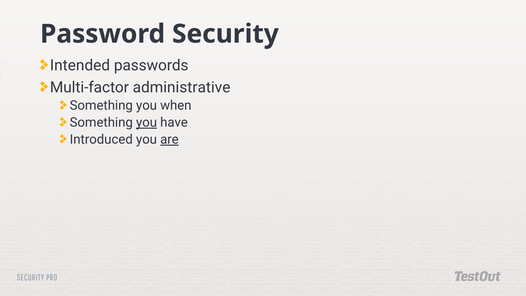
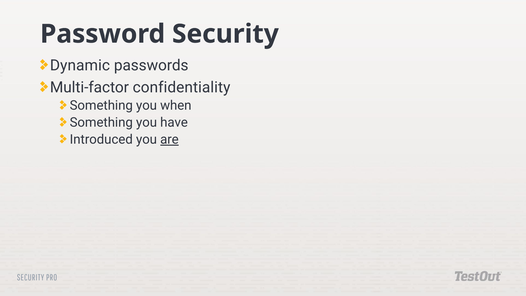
Intended: Intended -> Dynamic (80, 65)
administrative: administrative -> confidentiality (182, 87)
you underline: present -> none (147, 122)
